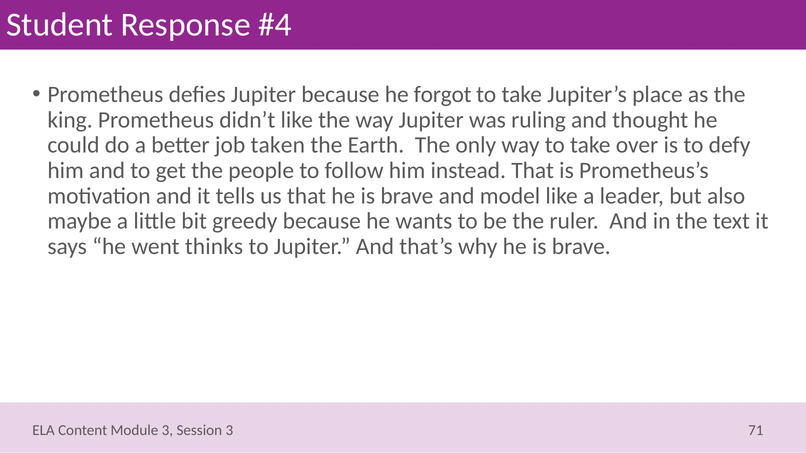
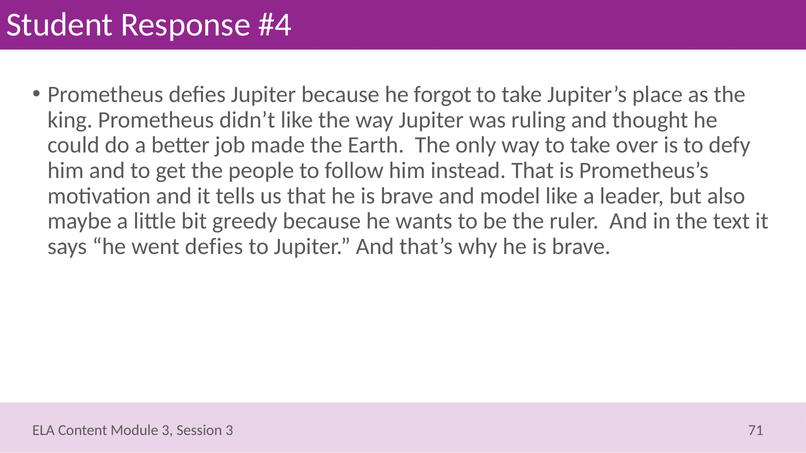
taken: taken -> made (278, 145)
went thinks: thinks -> defies (214, 247)
